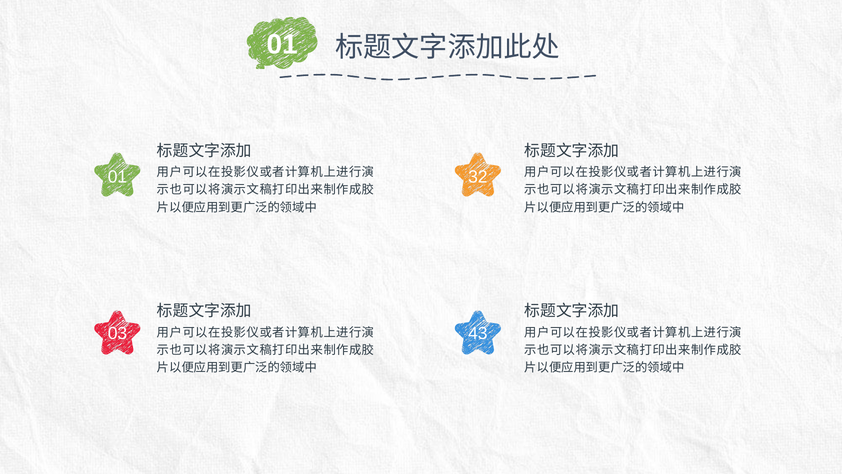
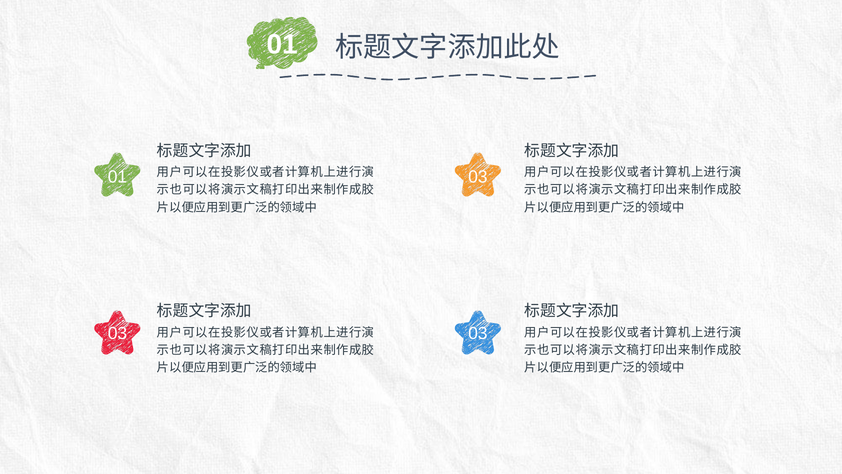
01 32: 32 -> 03 (478, 177)
43: 43 -> 03 (478, 333)
